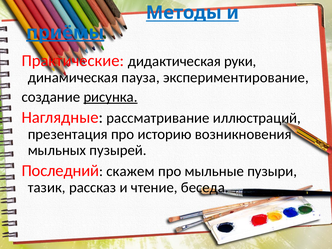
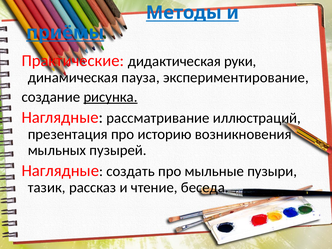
приёмы underline: present -> none (65, 33)
Последний: Последний -> Наглядные (60, 171)
скажем: скажем -> создать (130, 171)
